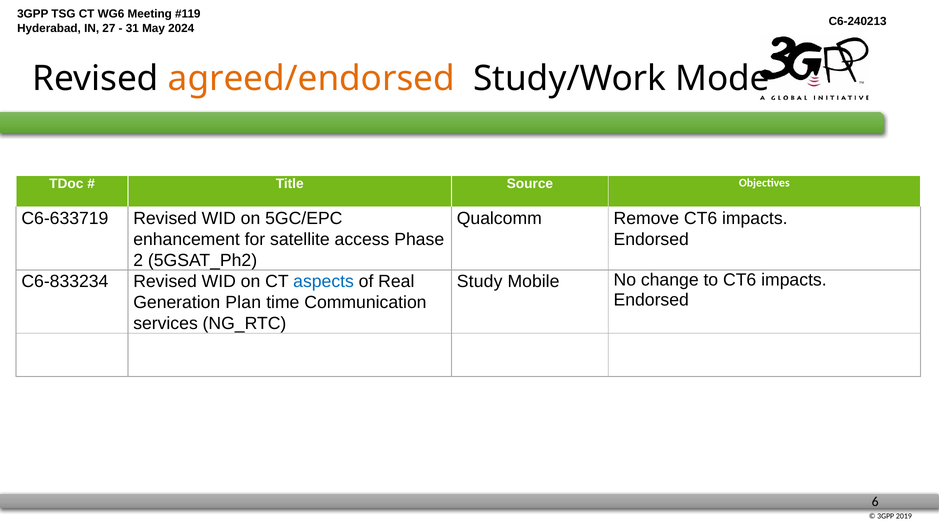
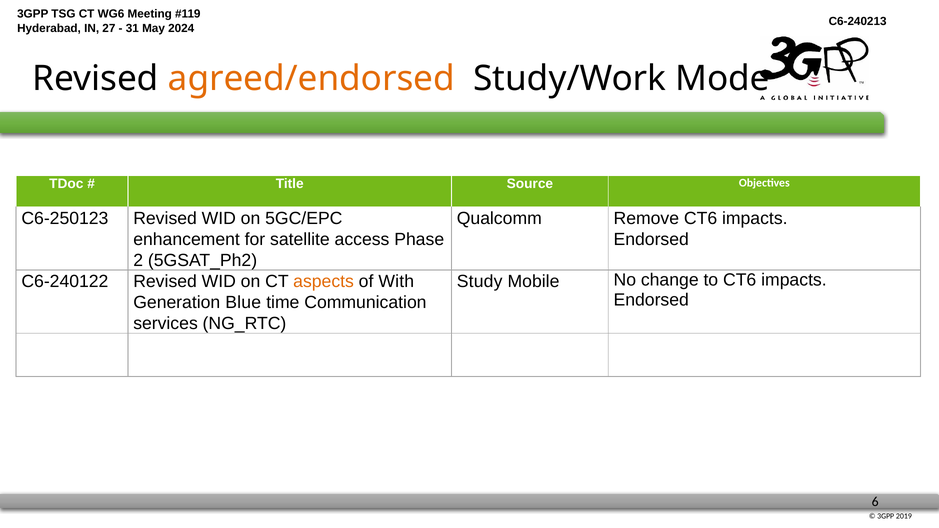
C6-633719: C6-633719 -> C6-250123 (65, 218)
C6-833234: C6-833234 -> C6-240122 (65, 282)
aspects colour: blue -> orange (324, 282)
Real: Real -> With (396, 282)
Plan: Plan -> Blue (243, 303)
